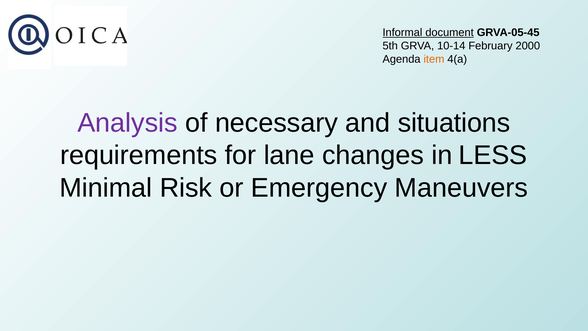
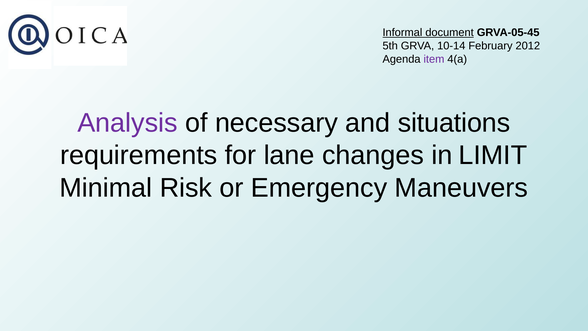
2000: 2000 -> 2012 (528, 46)
item colour: orange -> purple (434, 59)
LESS: LESS -> LIMIT (493, 155)
